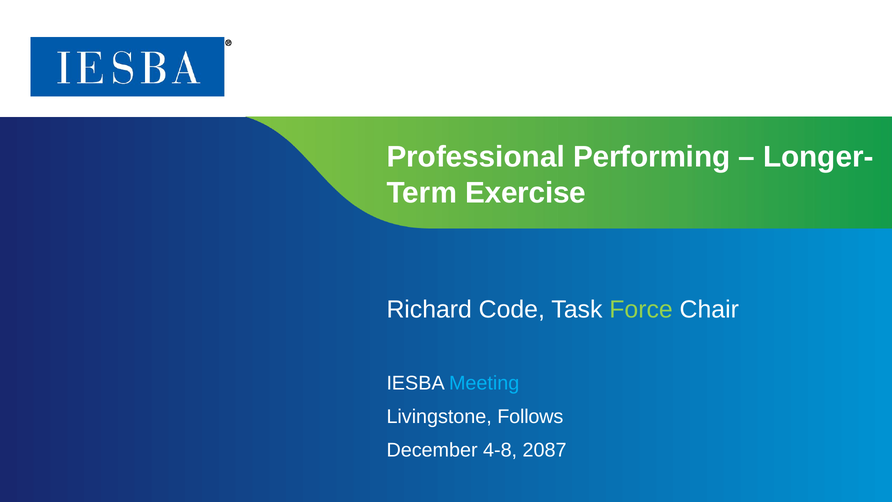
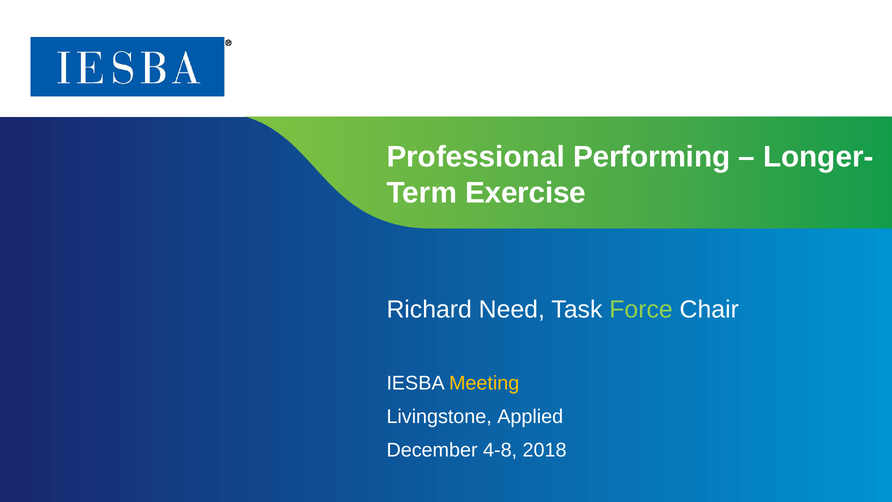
Code: Code -> Need (512, 309)
Meeting colour: light blue -> yellow (484, 383)
Follows: Follows -> Applied (530, 416)
2087: 2087 -> 2018 (545, 450)
